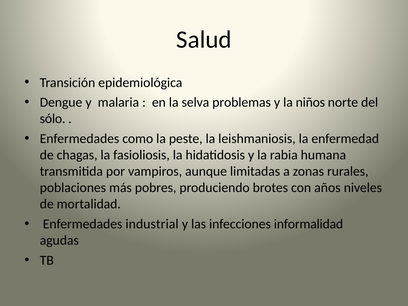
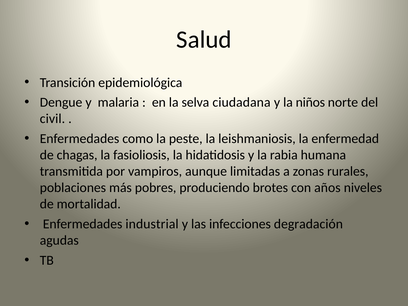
problemas: problemas -> ciudadana (242, 103)
sólo: sólo -> civil (52, 119)
informalidad: informalidad -> degradación (308, 224)
